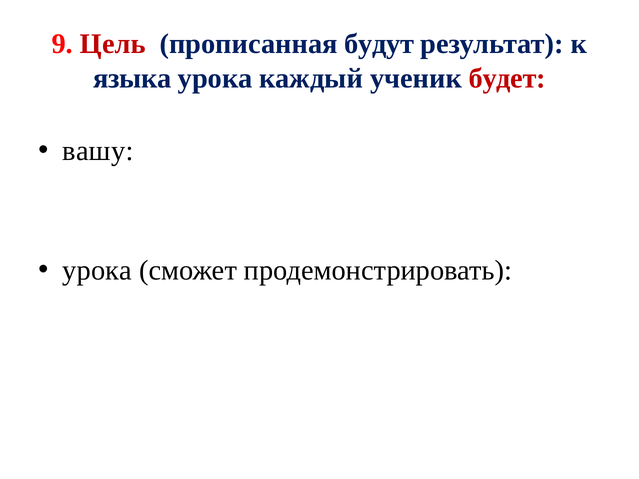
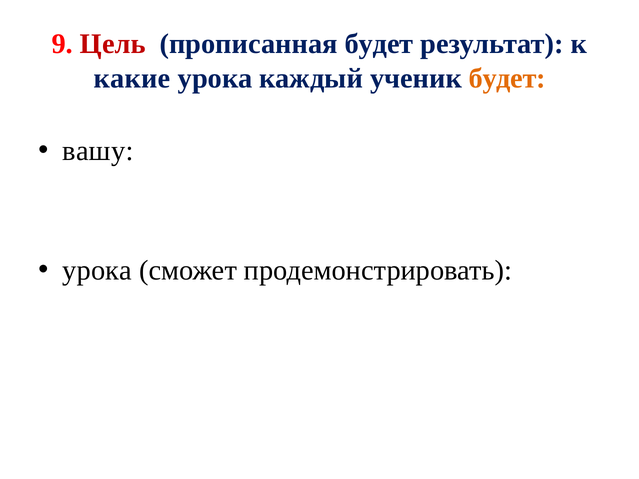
прописанная будут: будут -> будет (379, 44)
языка: языка -> какие (132, 78)
будет colour: red -> orange (507, 78)
